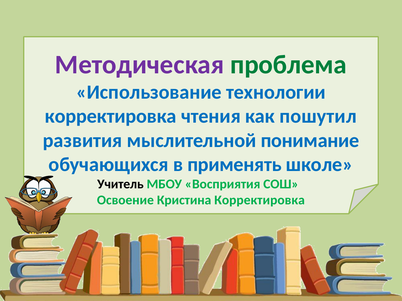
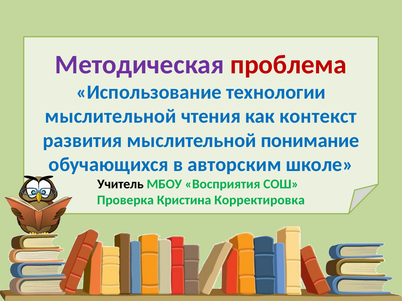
проблема colour: green -> red (288, 65)
корректировка: корректировка -> мыслительной (111, 117)
пошутил: пошутил -> контекст (318, 117)
применять: применять -> авторским (234, 165)
Освоение: Освоение -> Проверка (125, 200)
